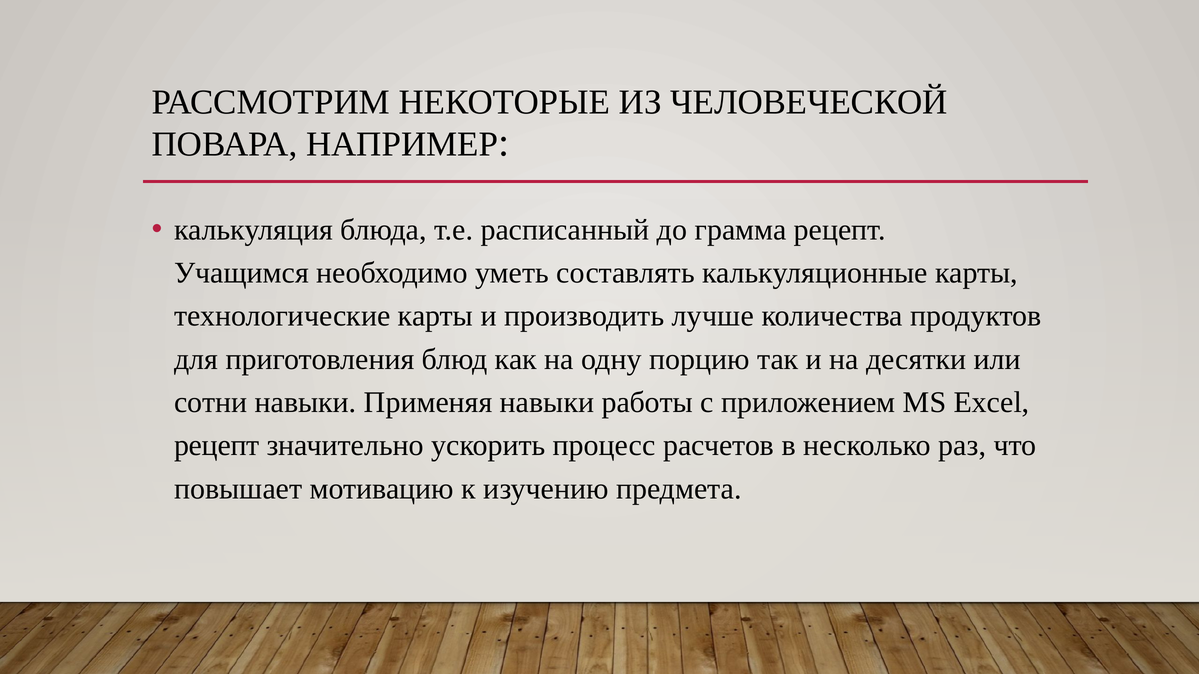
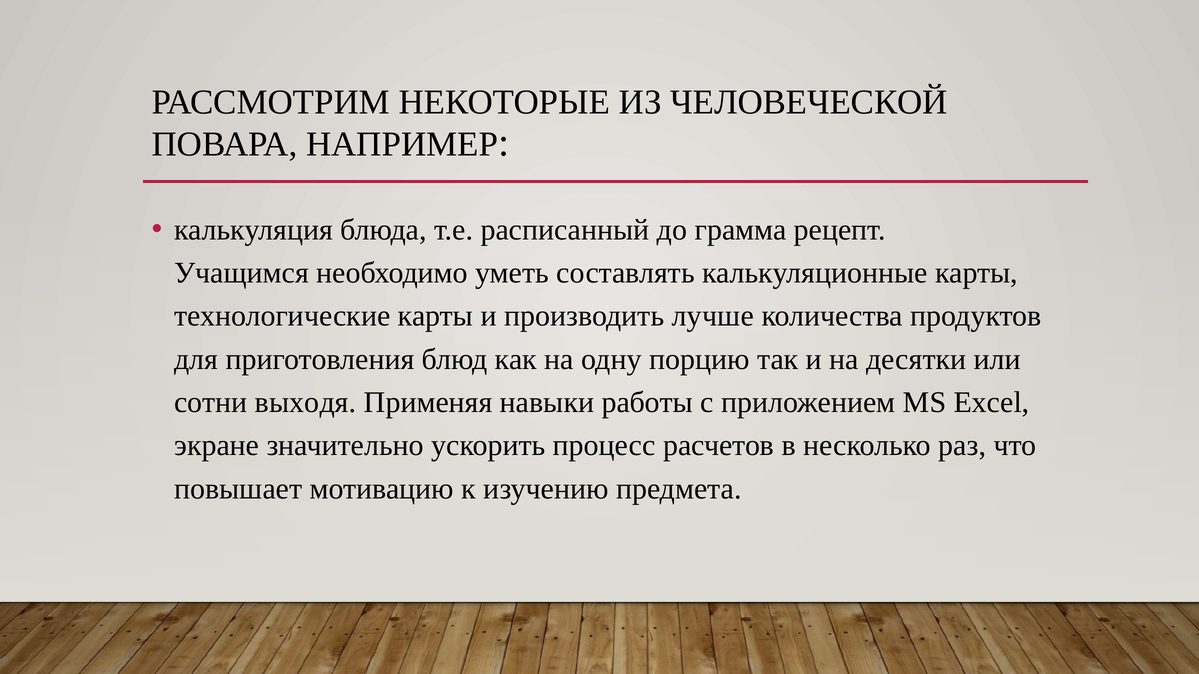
сотни навыки: навыки -> выходя (305, 403)
рецепт: рецепт -> экране (217, 446)
